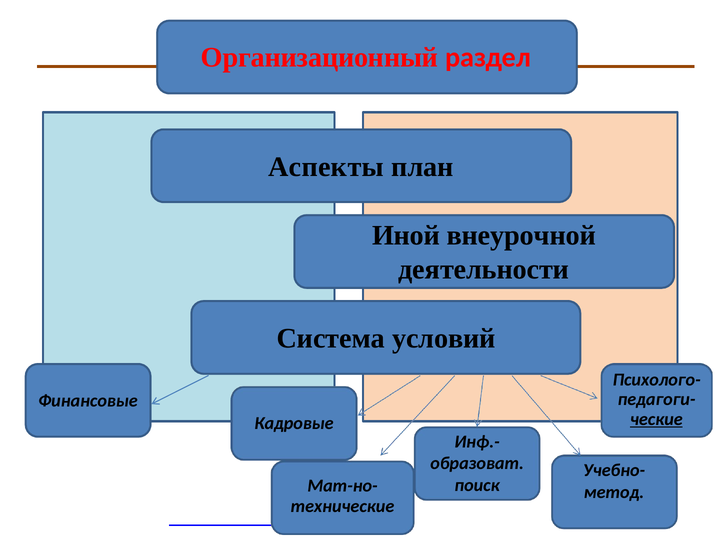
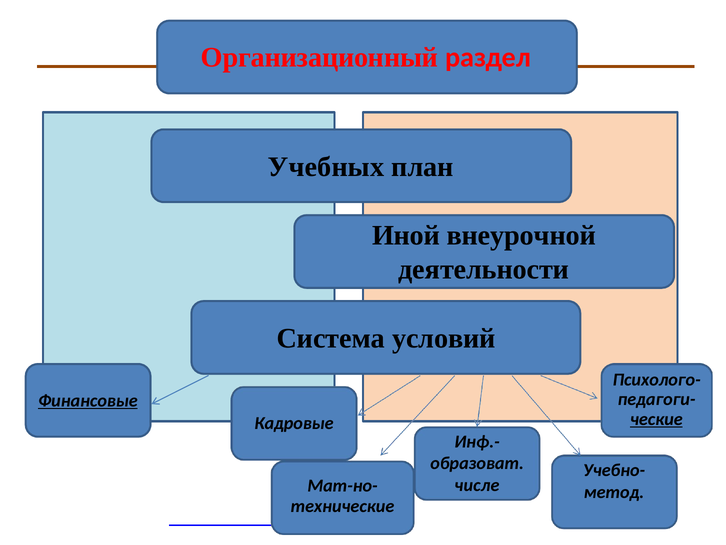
Аспекты: Аспекты -> Учебных (326, 167)
Финансовые underline: none -> present (88, 400)
поиск: поиск -> числе (477, 485)
